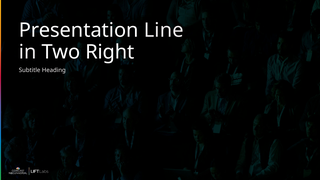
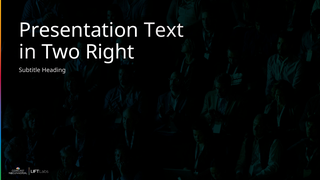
Line: Line -> Text (164, 30)
